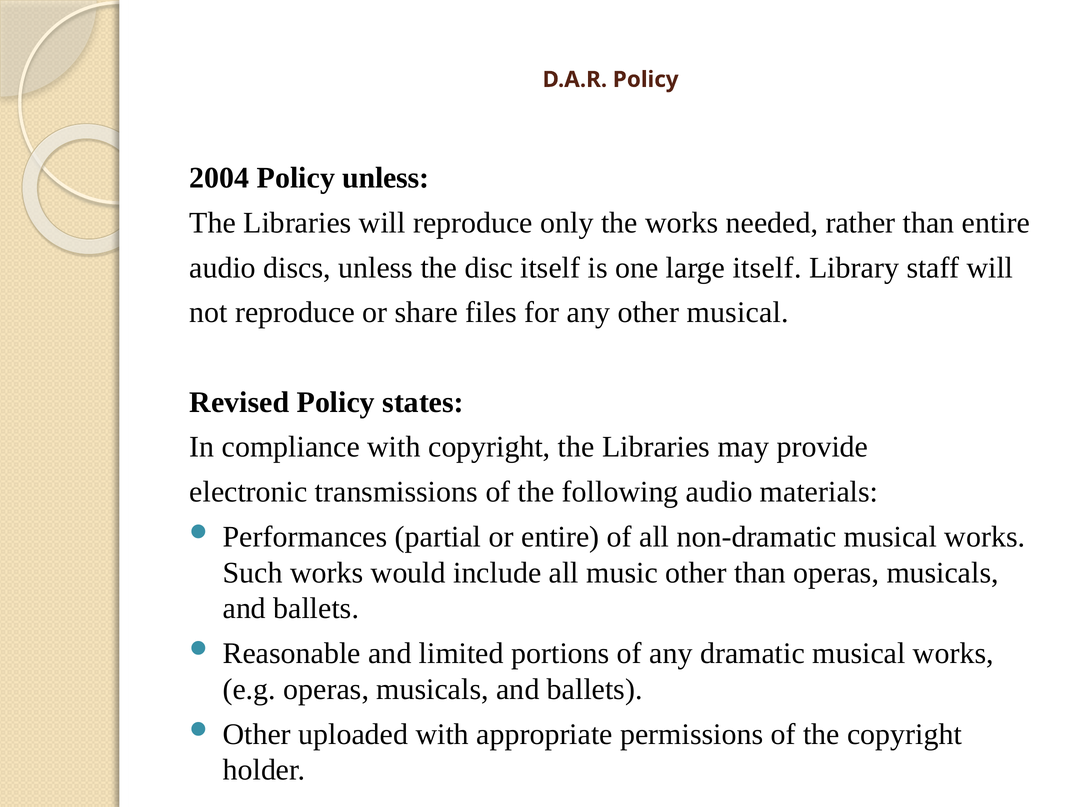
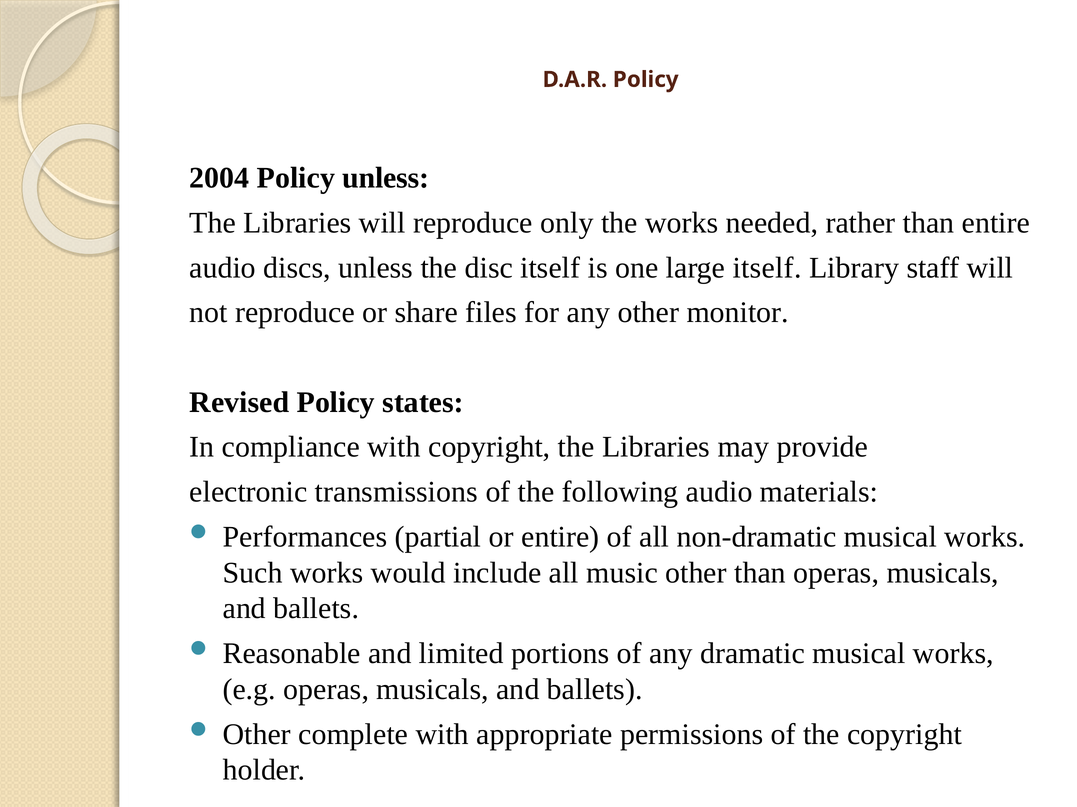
other musical: musical -> monitor (738, 313)
uploaded: uploaded -> complete (353, 735)
